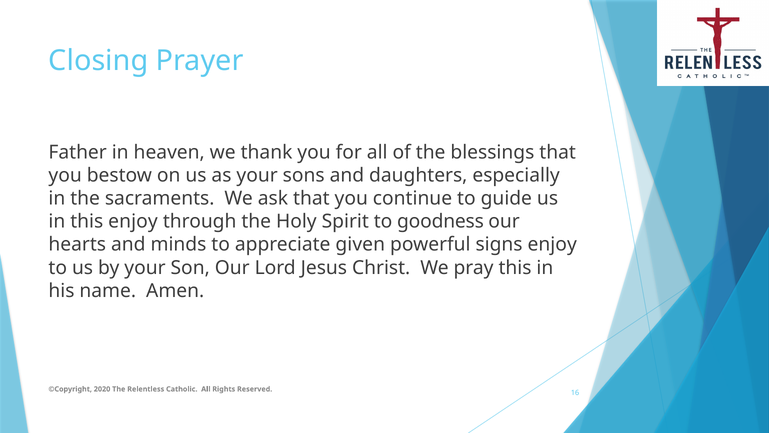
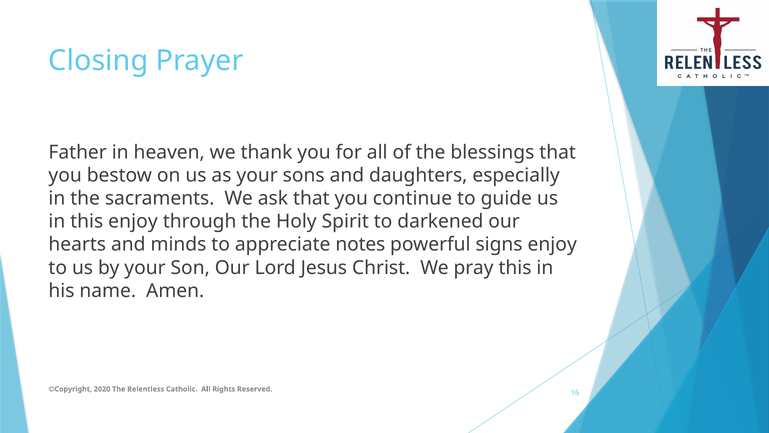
goodness: goodness -> darkened (440, 221)
given: given -> notes (360, 244)
